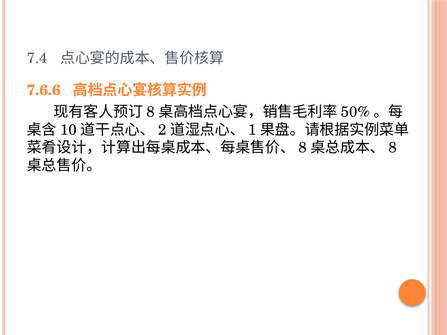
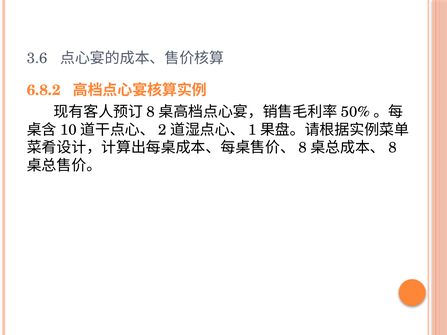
7.4: 7.4 -> 3.6 (37, 58)
7.6.6: 7.6.6 -> 6.8.2 (44, 90)
